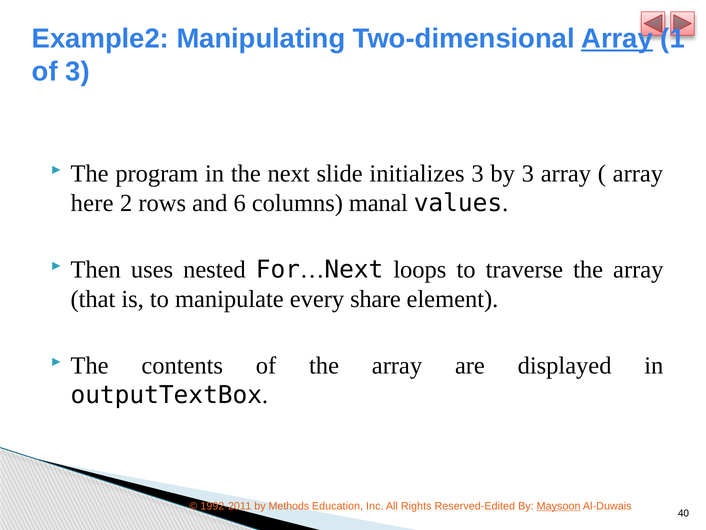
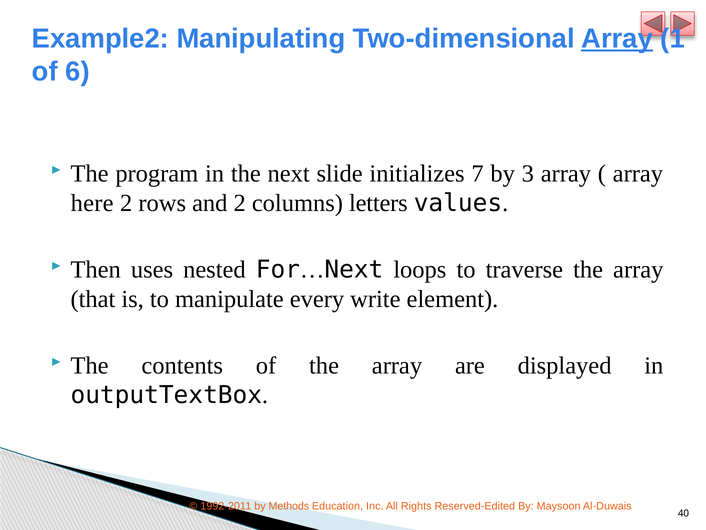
of 3: 3 -> 6 (78, 71)
initializes 3: 3 -> 7 (478, 173)
and 6: 6 -> 2 (240, 203)
manal: manal -> letters (378, 203)
share: share -> write (375, 299)
Maysoon underline: present -> none (559, 506)
